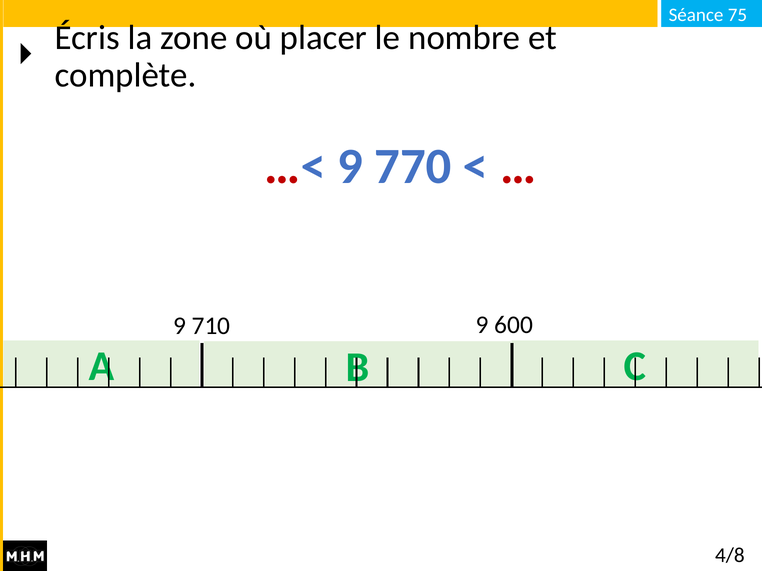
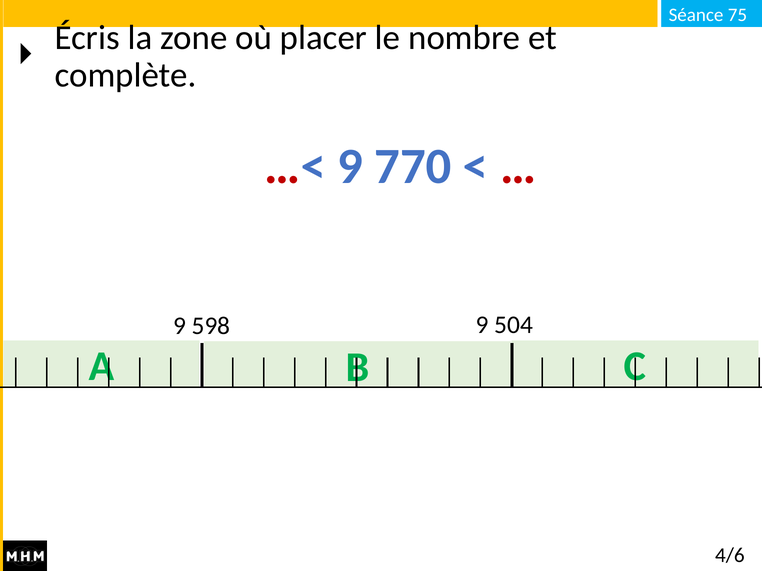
710: 710 -> 598 (211, 326)
600: 600 -> 504 (514, 325)
4/8: 4/8 -> 4/6 (730, 556)
